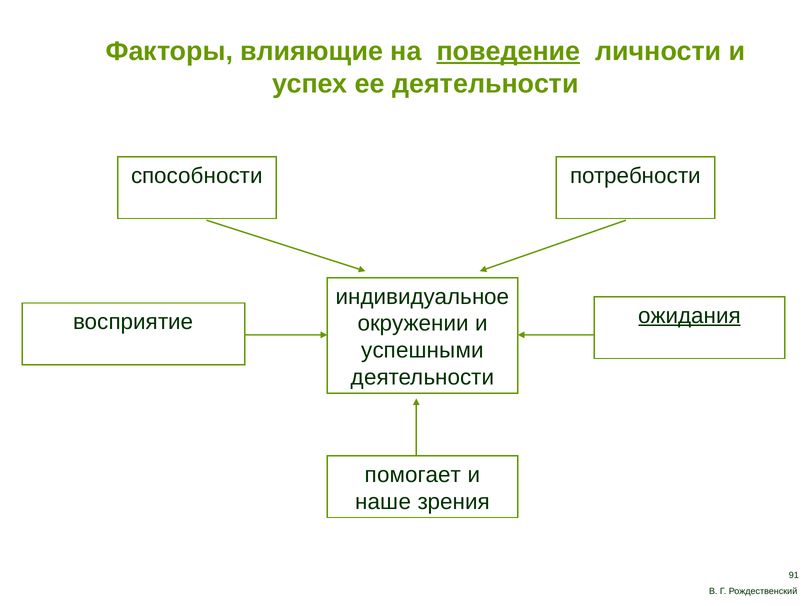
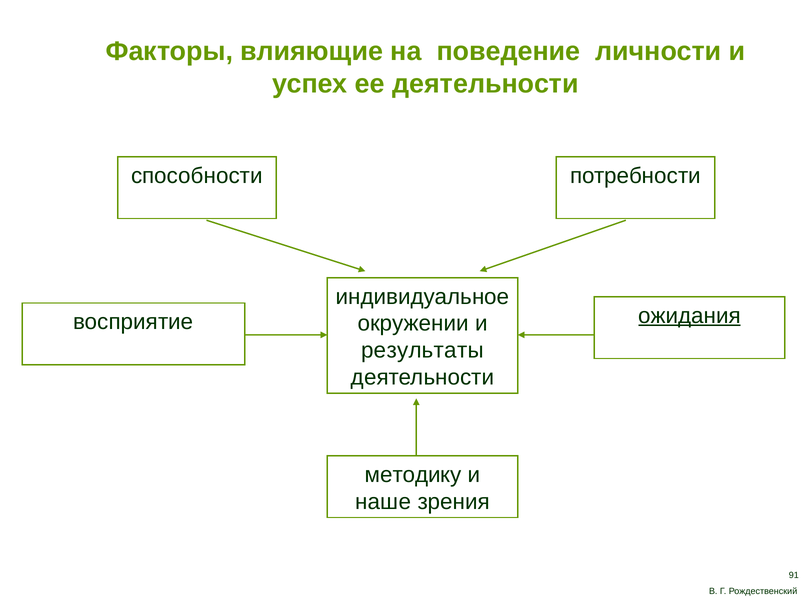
поведение underline: present -> none (508, 51)
успешными: успешными -> результаты (422, 350)
помогает: помогает -> методику (413, 474)
